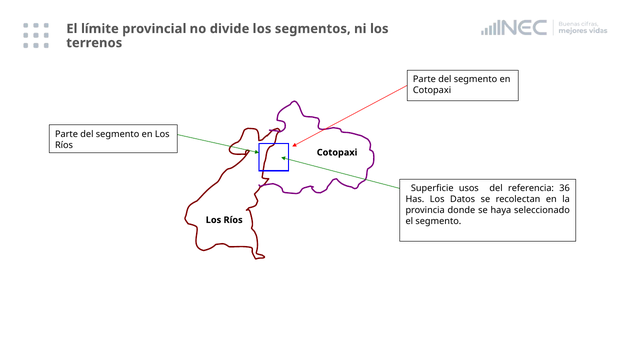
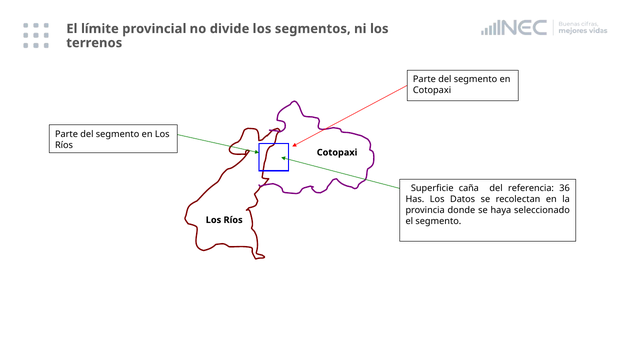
usos: usos -> caña (469, 188)
